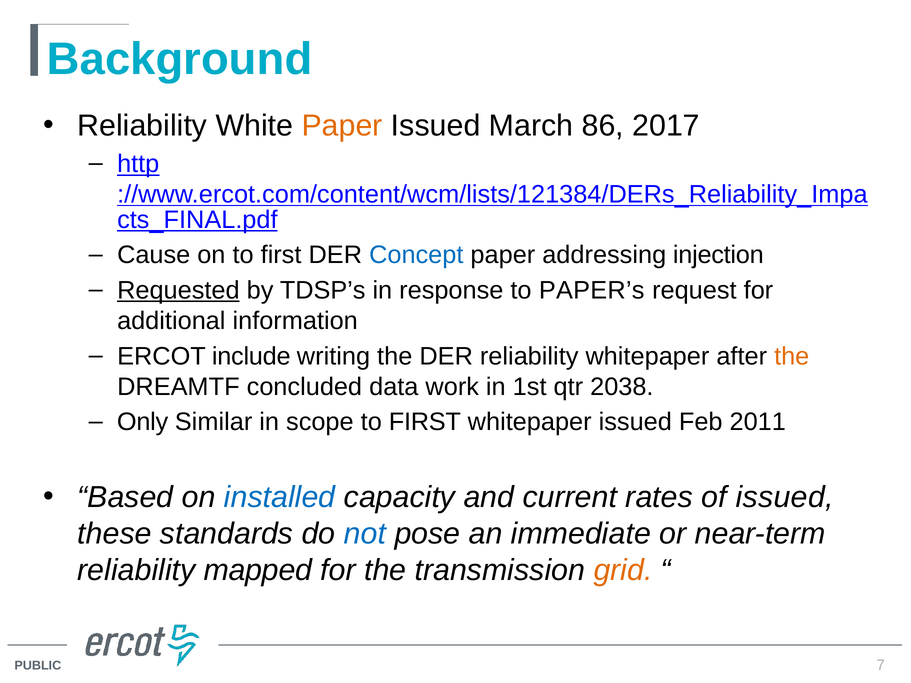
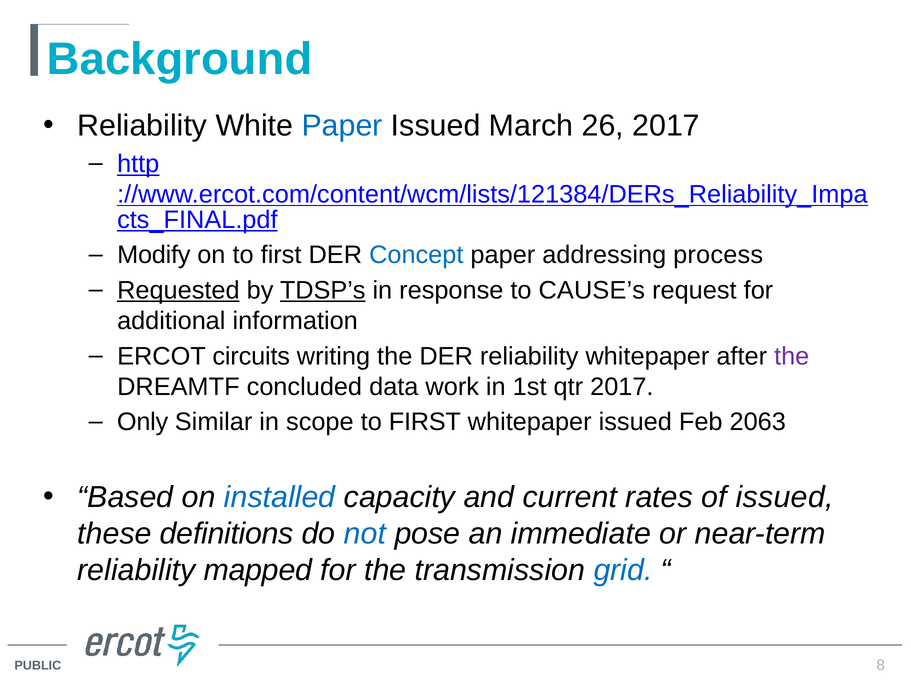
Paper colour: orange -> blue (342, 126)
86: 86 -> 26 (603, 126)
Cause: Cause -> Modify (154, 255)
injection: injection -> process (718, 255)
TDSP’s underline: none -> present (323, 291)
PAPER’s: PAPER’s -> CAUSE’s (592, 291)
include: include -> circuits (251, 356)
the colour: orange -> purple (792, 356)
qtr 2038: 2038 -> 2017 (622, 387)
2011: 2011 -> 2063 (758, 422)
standards: standards -> definitions (227, 534)
grid colour: orange -> blue (623, 570)
7: 7 -> 8 (881, 665)
